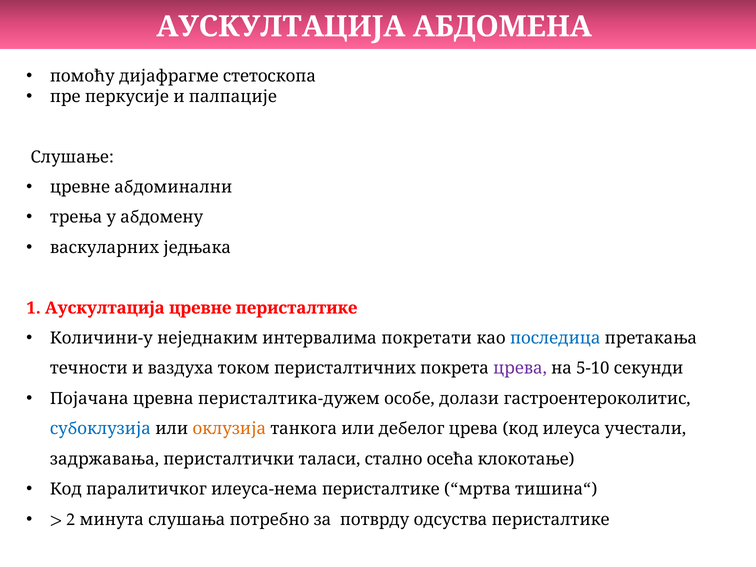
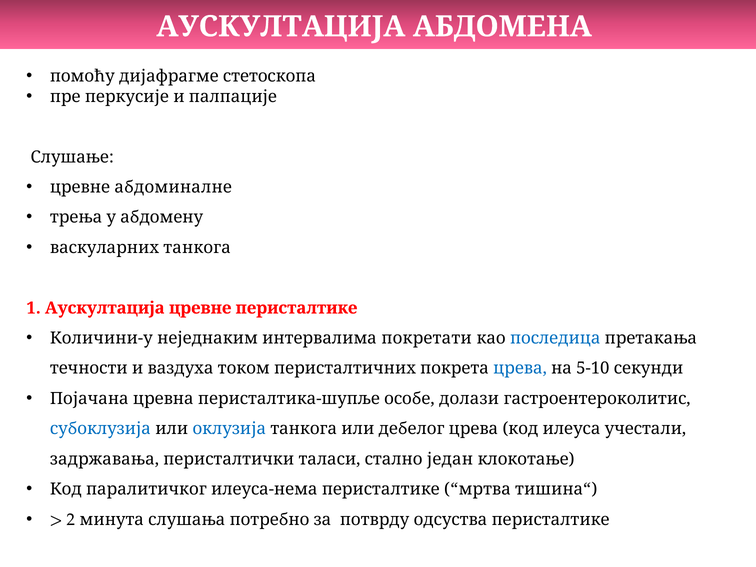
абдоминални: абдоминални -> абдоминалне (173, 187)
васкуларних једњака: једњака -> танкога (197, 248)
црева colour: purple -> blue (520, 368)
перисталтика-дужем: перисталтика-дужем -> перисталтика-шупље (289, 399)
оклузија colour: orange -> blue (229, 429)
осећа: осећа -> један (450, 459)
